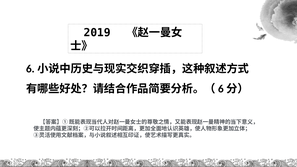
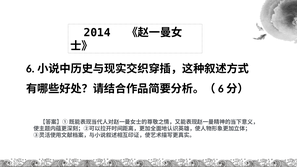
2019: 2019 -> 2014 (97, 33)
